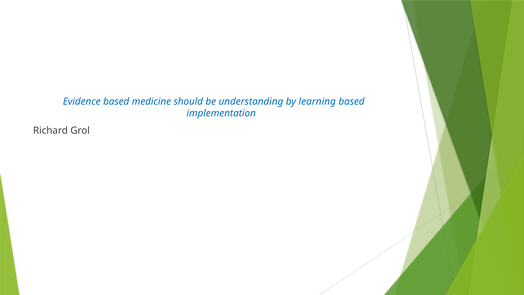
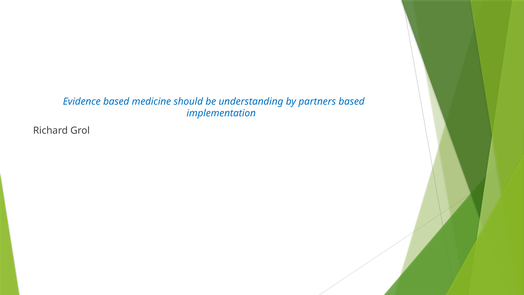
learning: learning -> partners (317, 101)
